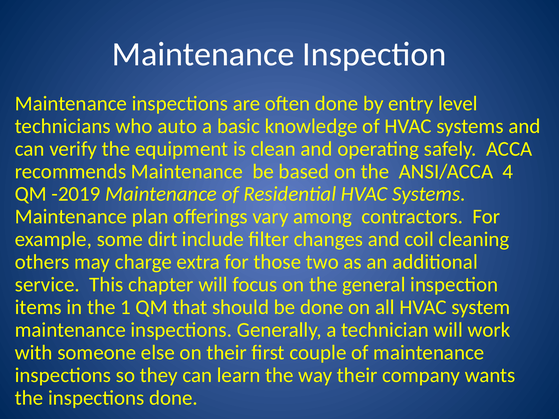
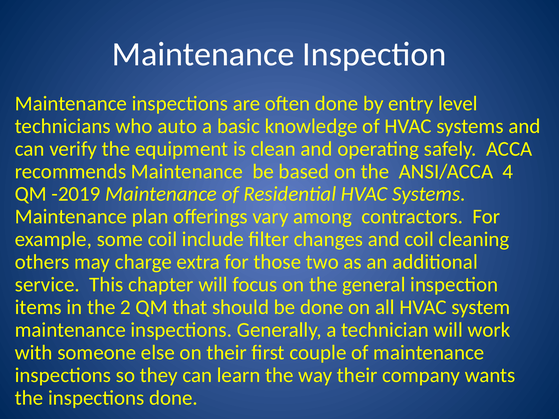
some dirt: dirt -> coil (163, 240)
1: 1 -> 2 (126, 308)
